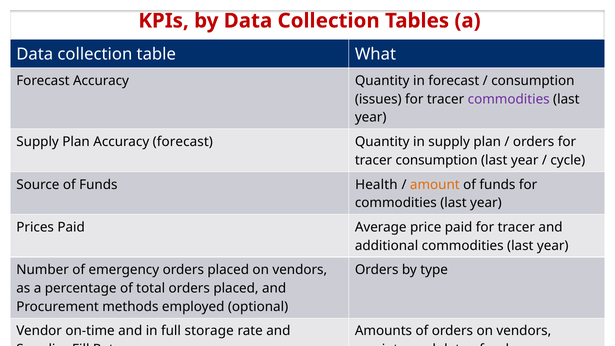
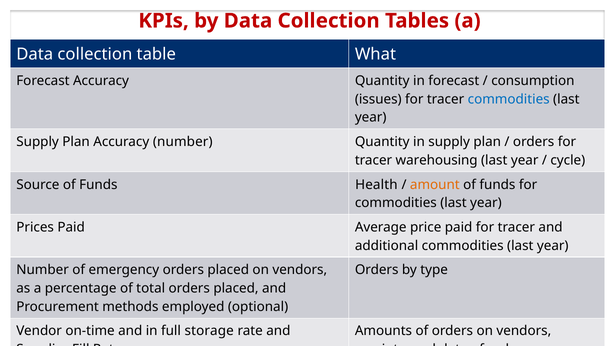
commodities colour: purple -> blue (509, 99)
Accuracy forecast: forecast -> number (183, 142)
tracer consumption: consumption -> warehousing (437, 160)
